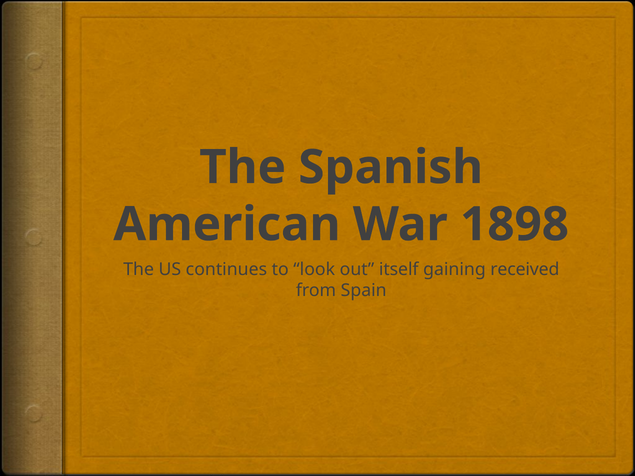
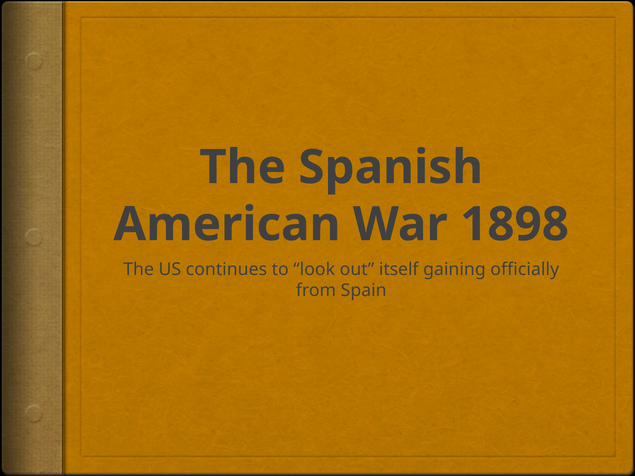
received: received -> officially (525, 270)
